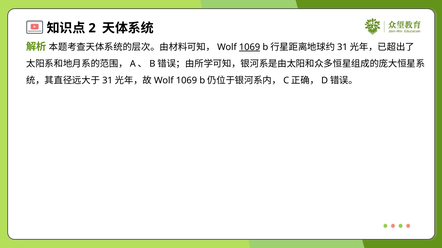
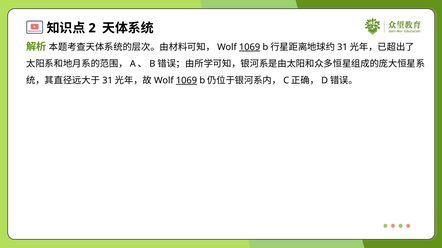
1069 underline: none -> present (186, 81)
